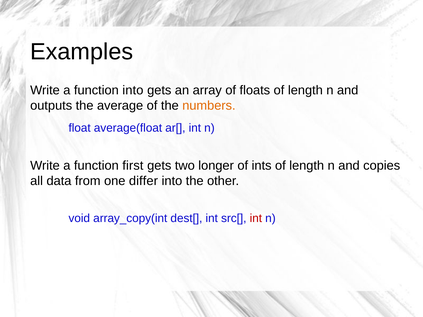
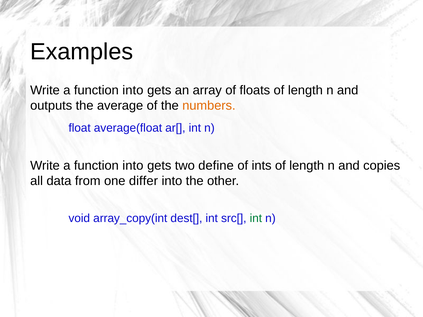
first: first -> into (133, 166)
longer: longer -> define (216, 166)
int colour: red -> green (256, 218)
